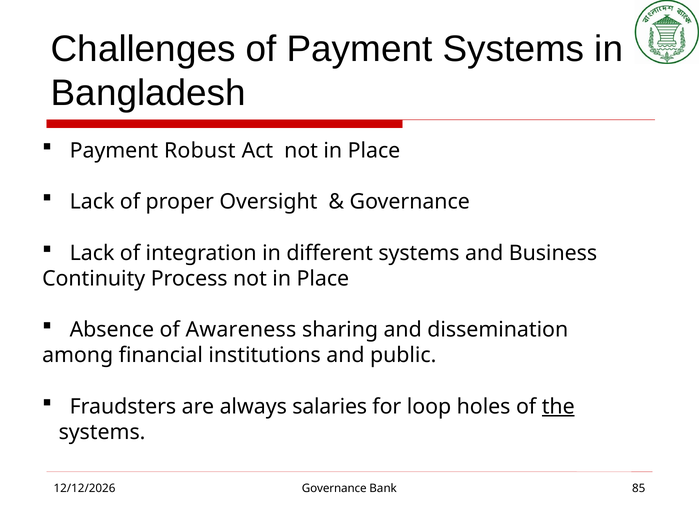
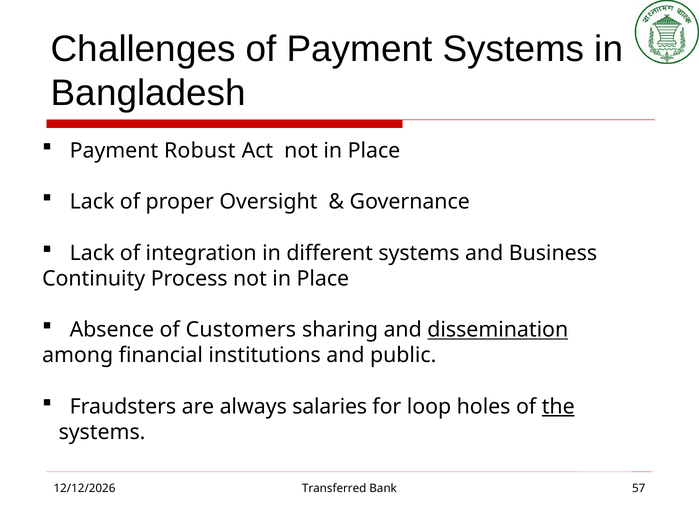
Awareness: Awareness -> Customers (241, 330)
dissemination underline: none -> present (498, 330)
Governance: Governance -> Transferred (334, 489)
85: 85 -> 57 (639, 489)
